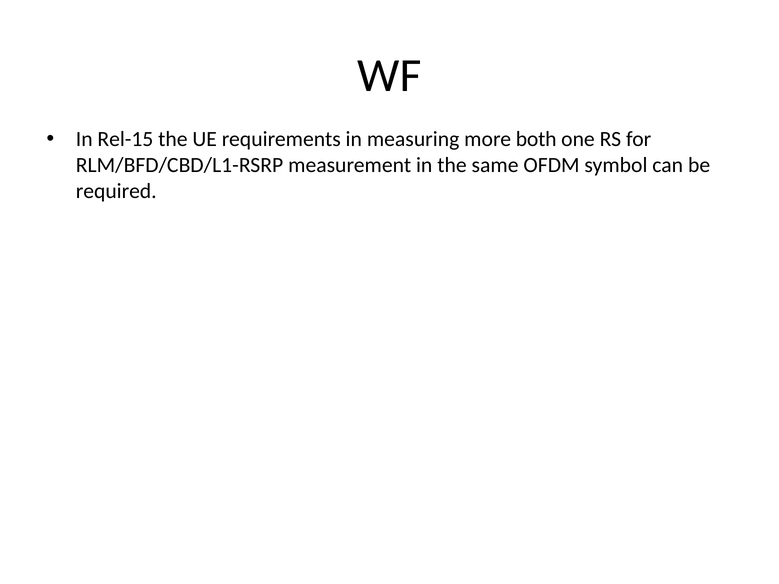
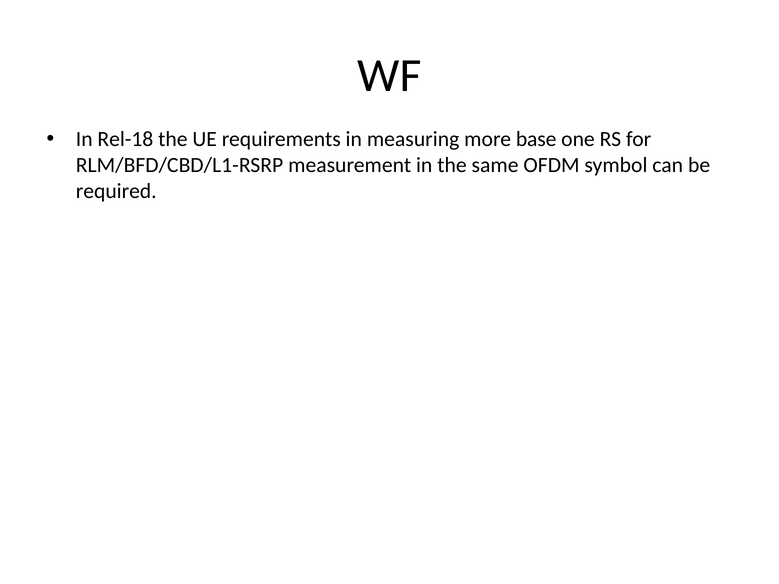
Rel-15: Rel-15 -> Rel-18 (125, 139)
both: both -> base (536, 139)
